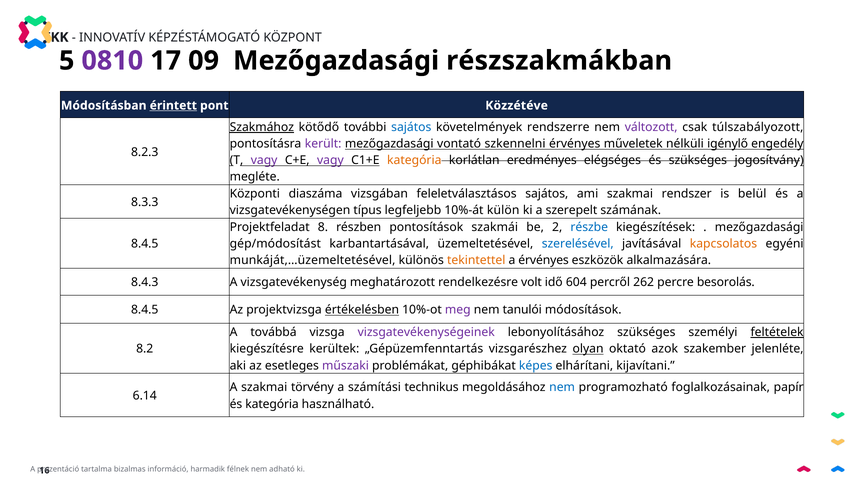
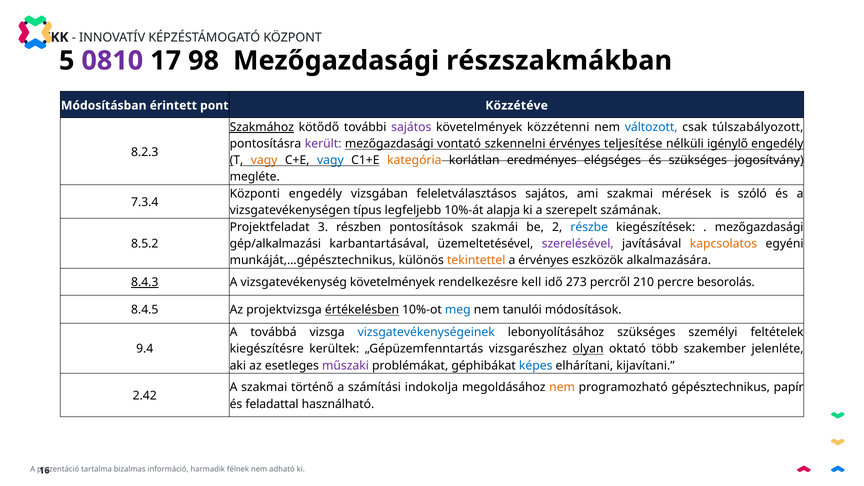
09: 09 -> 98 (204, 61)
érintett underline: present -> none (173, 106)
sajátos colour: blue -> purple (411, 127)
rendszerre: rendszerre -> közzétenni (558, 127)
változott colour: purple -> blue (651, 127)
műveletek: műveletek -> teljesítése (633, 144)
vagy colour: purple -> orange (264, 160)
vagy colour: purple -> blue (330, 160)
Központi diaszáma: diaszáma -> engedély (315, 194)
rendszer: rendszer -> mérések (687, 194)
belül: belül -> szóló (752, 194)
8.3.3: 8.3.3 -> 7.3.4 (145, 202)
külön: külön -> alapja (503, 210)
8: 8 -> 3 (323, 227)
8.4.5: 8.4.5 -> 8.5.2 (145, 244)
gép/módosítást: gép/módosítást -> gép/alkalmazási (275, 244)
szerelésével colour: blue -> purple (578, 244)
munkáját,…üzemeltetésével: munkáját,…üzemeltetésével -> munkáját,…gépésztechnikus (313, 260)
8.4.3 underline: none -> present (145, 282)
vizsgatevékenység meghatározott: meghatározott -> követelmények (393, 282)
volt: volt -> kell (531, 282)
604: 604 -> 273 (576, 282)
262: 262 -> 210 (644, 282)
meg colour: purple -> blue (458, 310)
vizsgatevékenységeinek colour: purple -> blue (426, 332)
feltételek underline: present -> none (777, 332)
8.2: 8.2 -> 9.4 (145, 349)
azok: azok -> több (665, 349)
törvény: törvény -> történő (312, 387)
technikus: technikus -> indokolja (431, 387)
nem colour: blue -> orange (562, 387)
foglalkozásainak: foglalkozásainak -> gépésztechnikus (721, 387)
6.14: 6.14 -> 2.42 (145, 396)
és kategória: kategória -> feladattal (272, 404)
